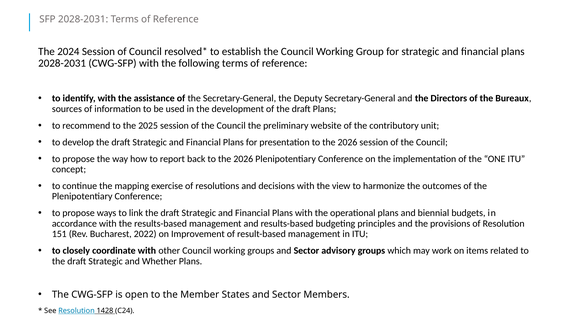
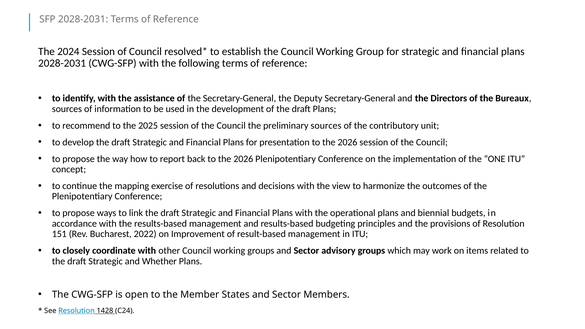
preliminary website: website -> sources (326, 126)
